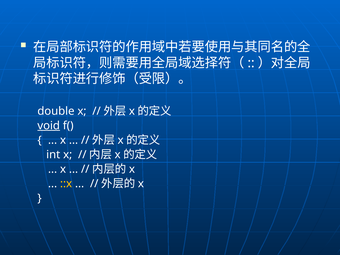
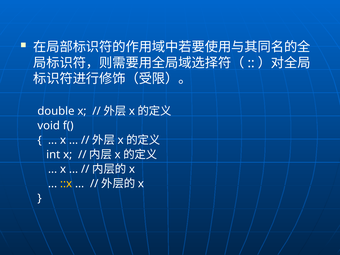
void underline: present -> none (49, 126)
